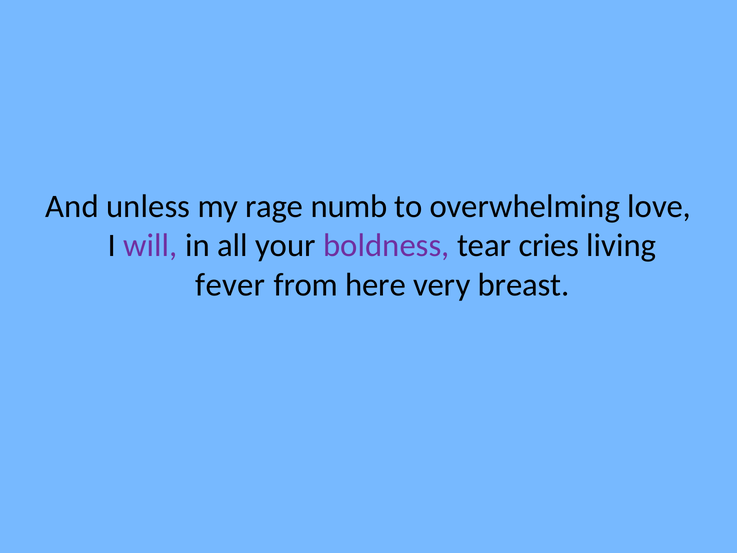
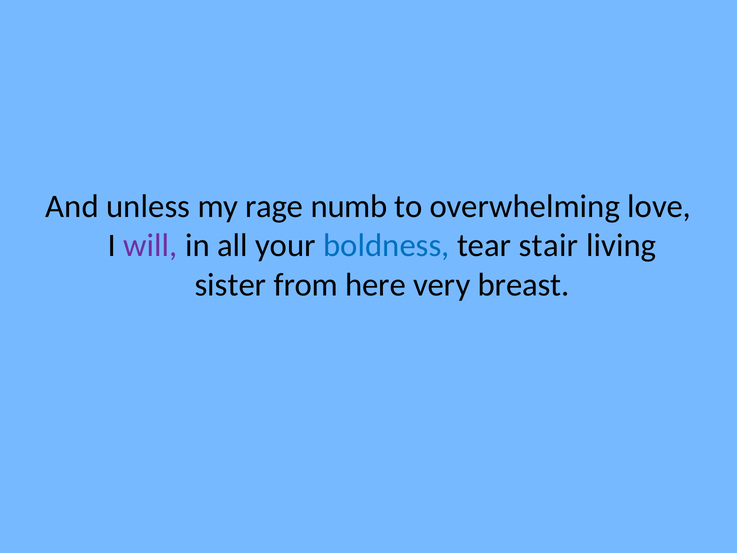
boldness colour: purple -> blue (386, 246)
cries: cries -> stair (549, 246)
fever: fever -> sister (230, 285)
